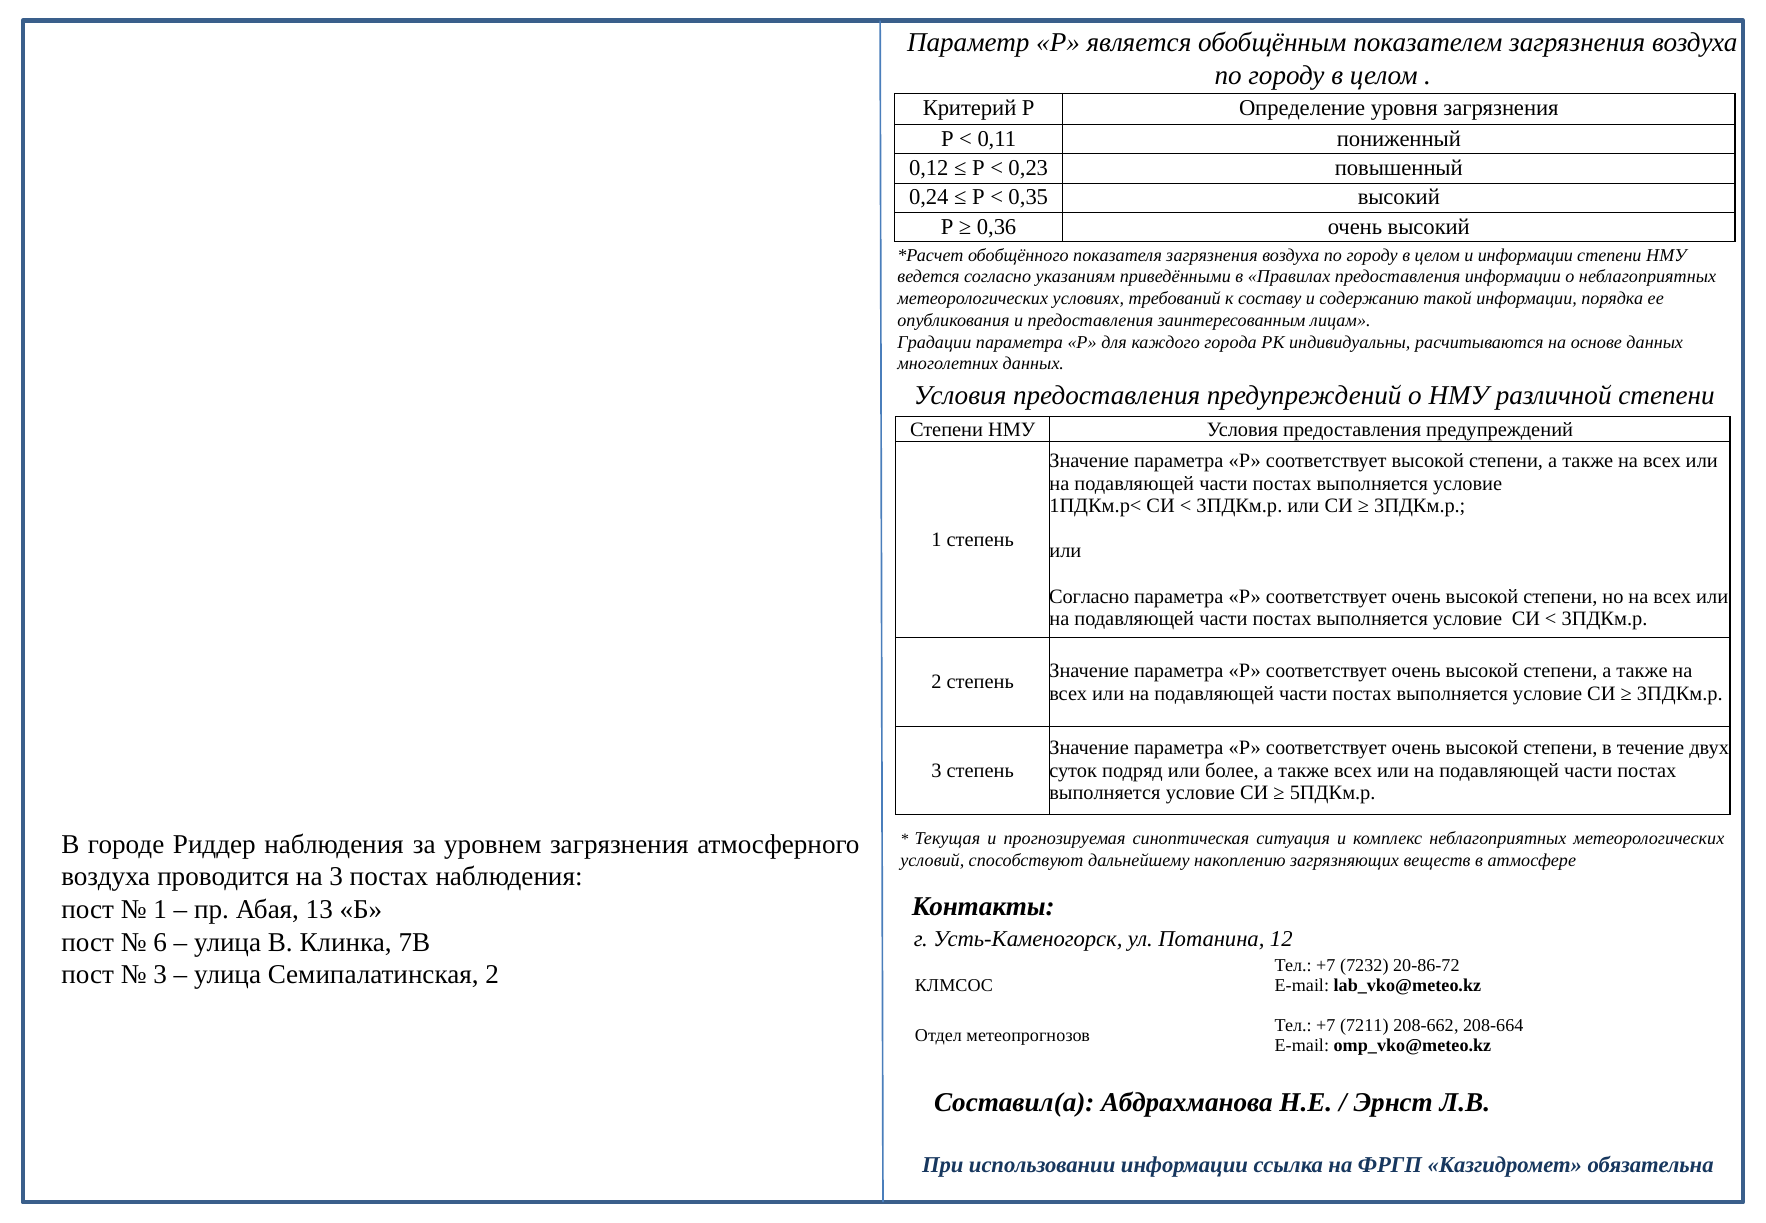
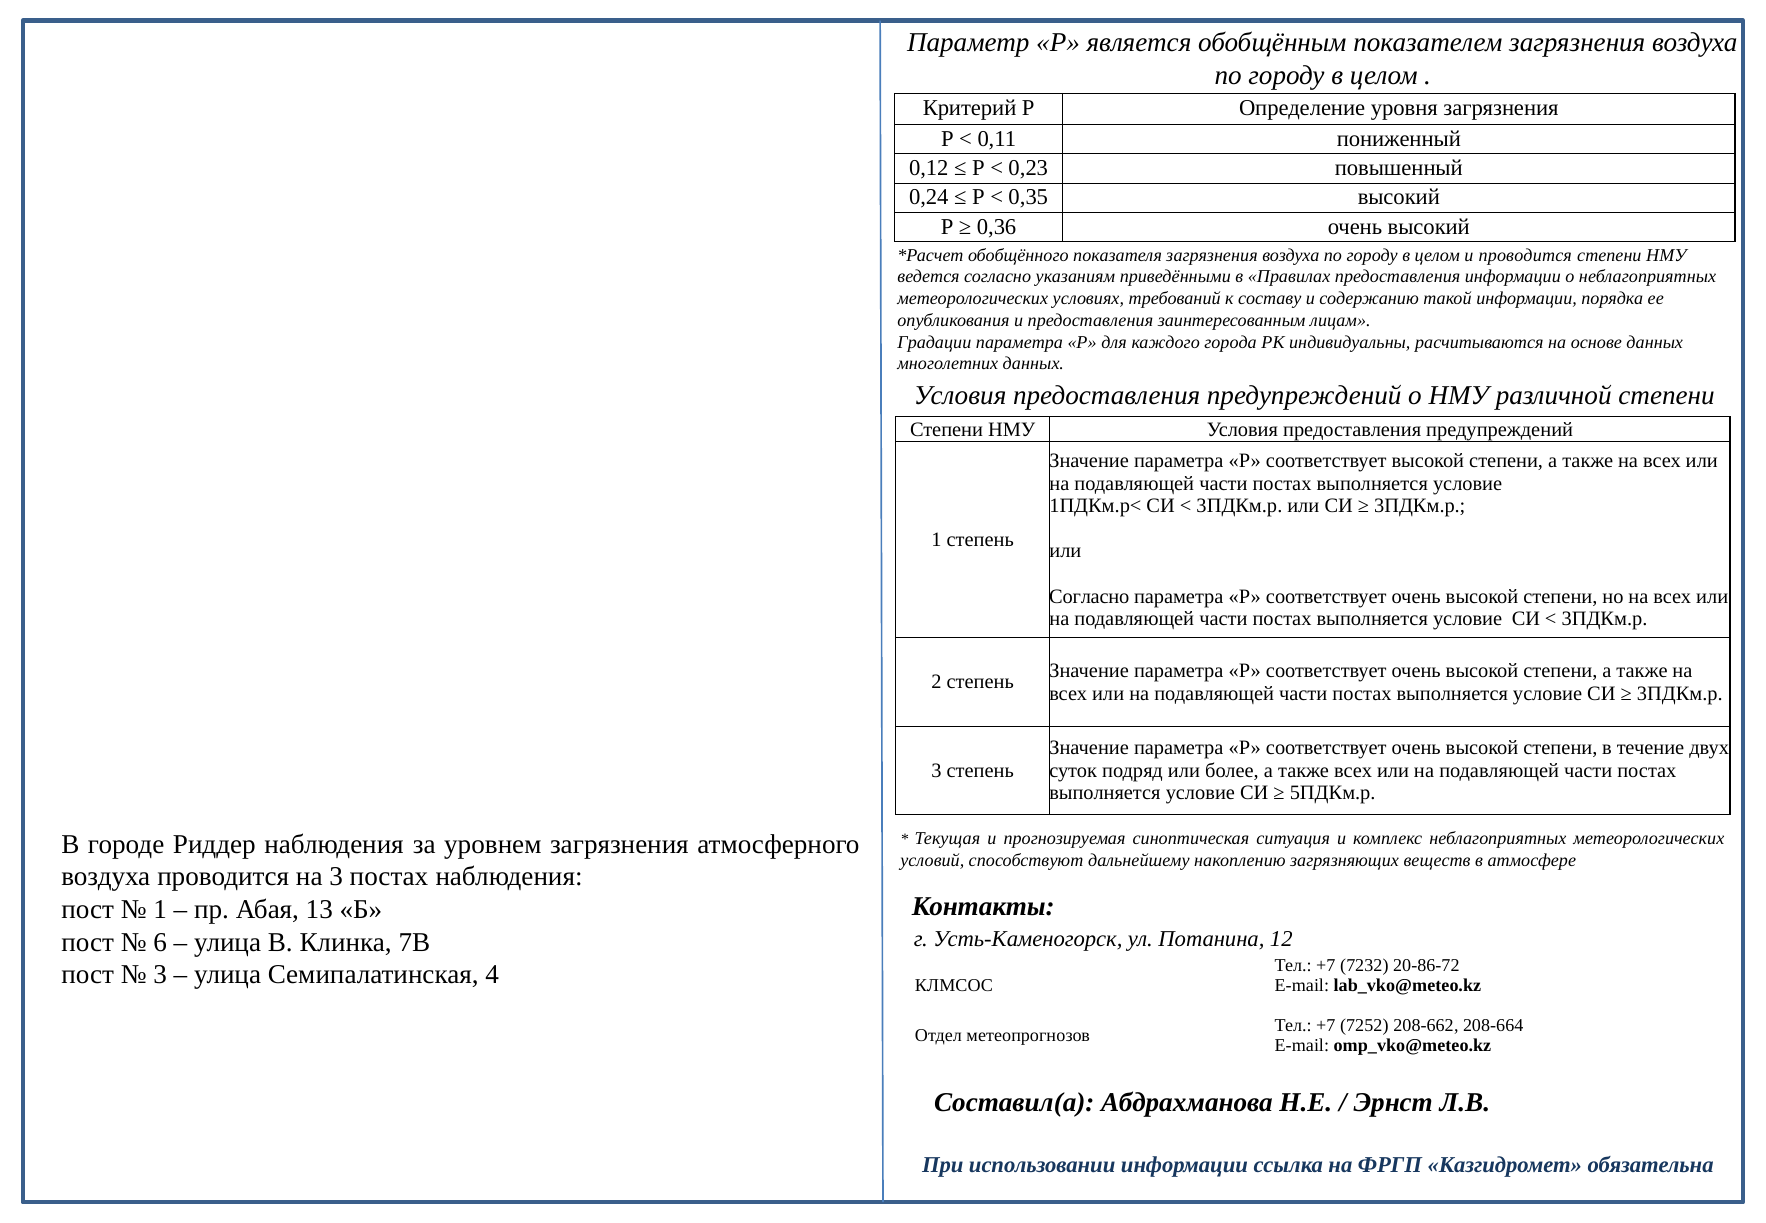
и информации: информации -> проводится (1525, 255)
Семипалатинская 2: 2 -> 4 (492, 974)
7211: 7211 -> 7252 (1364, 1025)
